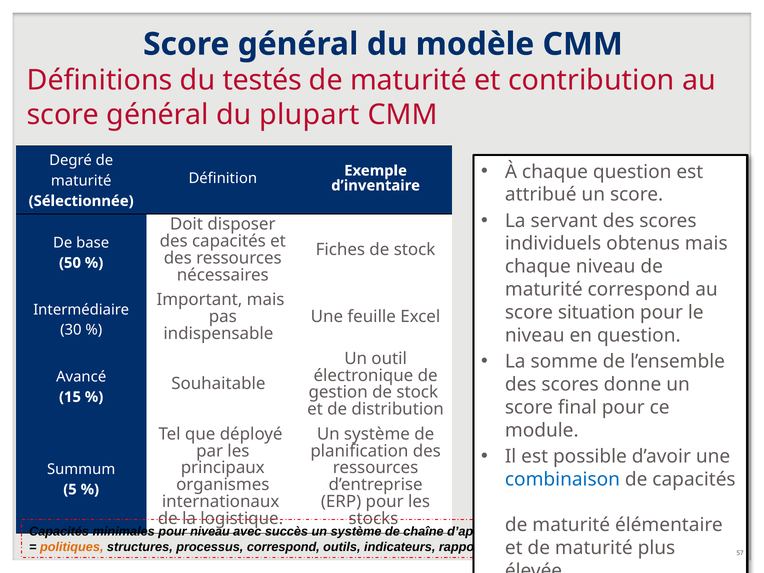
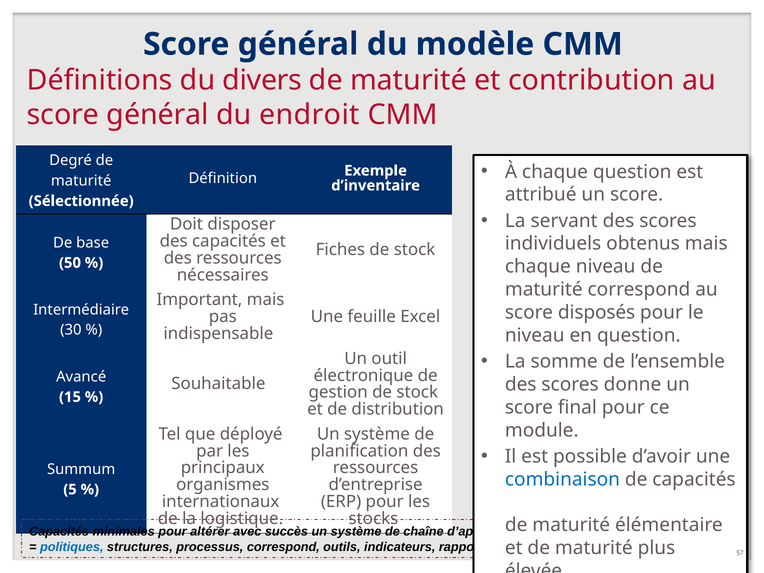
testés: testés -> divers (262, 80)
plupart: plupart -> endroit (310, 115)
situation: situation -> disposés (597, 312)
pour niveau: niveau -> altérer (210, 532)
politiques colour: orange -> blue (72, 547)
